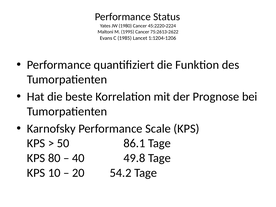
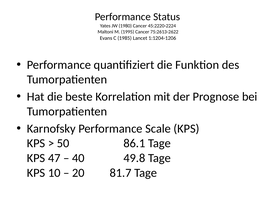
80: 80 -> 47 (54, 158)
54.2: 54.2 -> 81.7 (121, 173)
